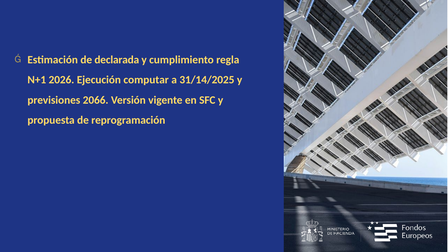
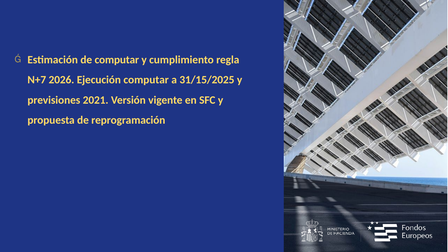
de declarada: declarada -> computar (117, 60)
N+1: N+1 -> N+7 (37, 80)
31/14/2025: 31/14/2025 -> 31/15/2025 (207, 80)
2066: 2066 -> 2021 (96, 100)
